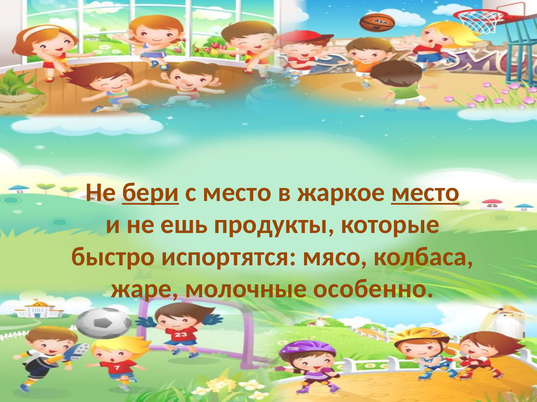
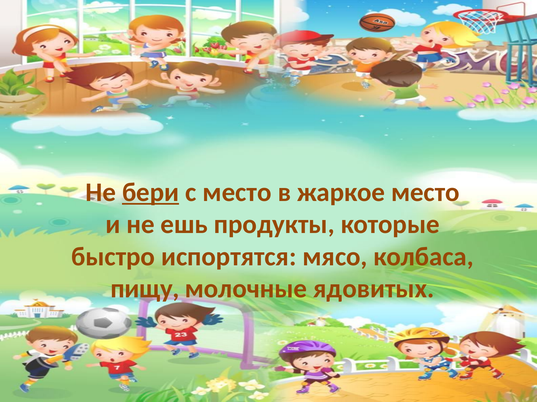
место underline: present -> none (425, 193)
жаре: жаре -> пищу (145, 289)
особенно: особенно -> ядовитых (374, 289)
